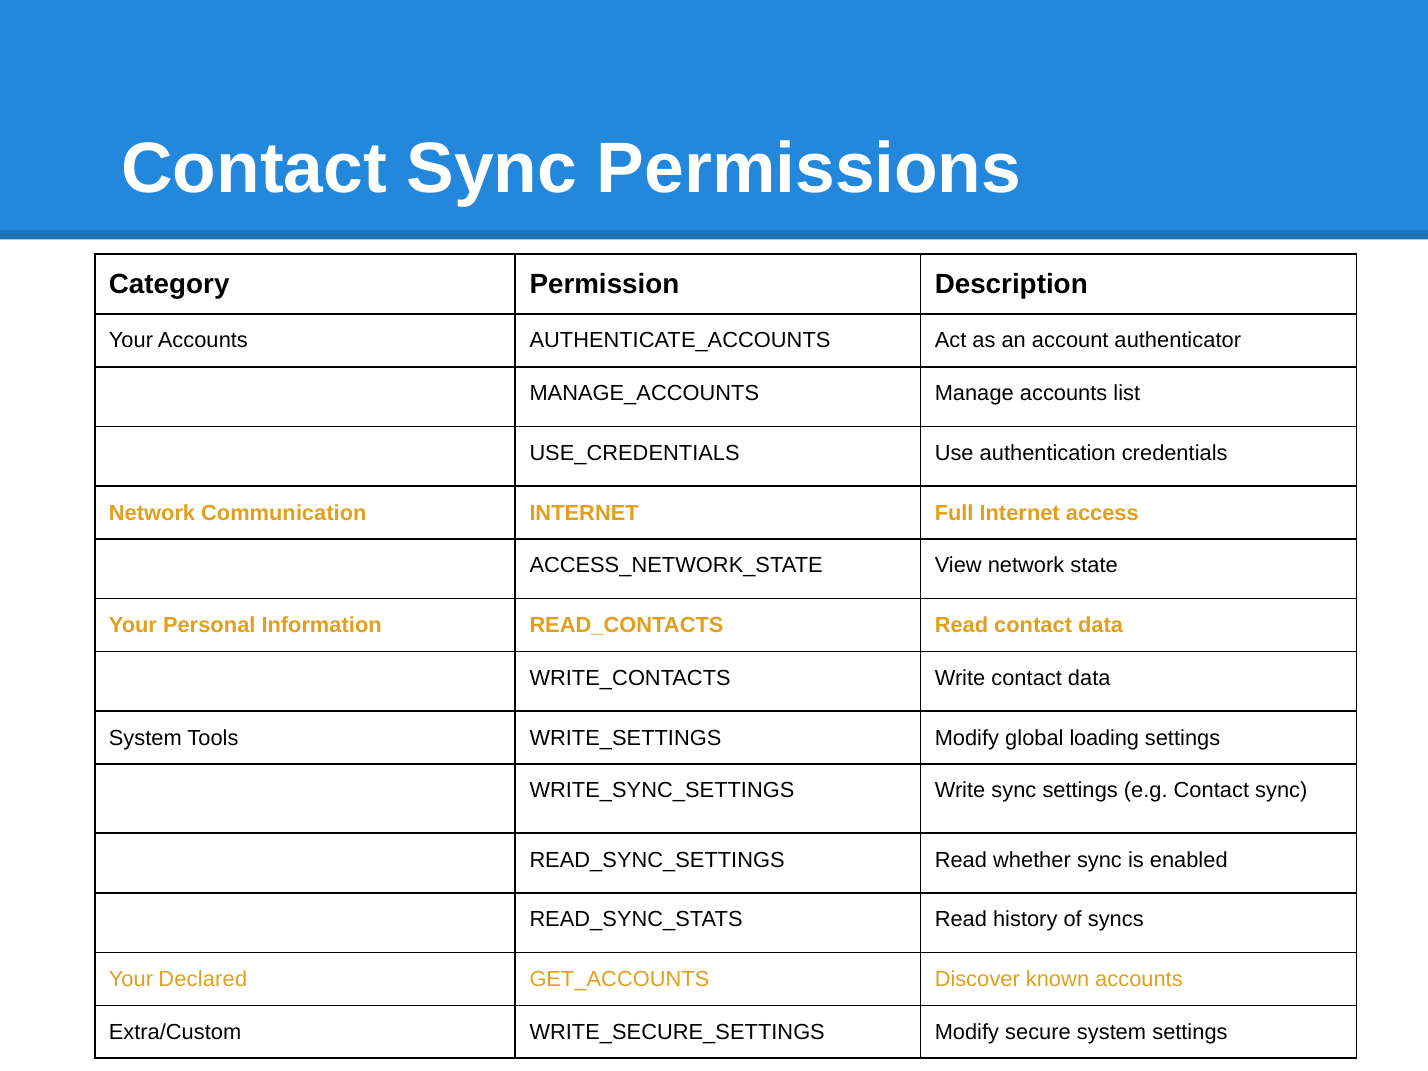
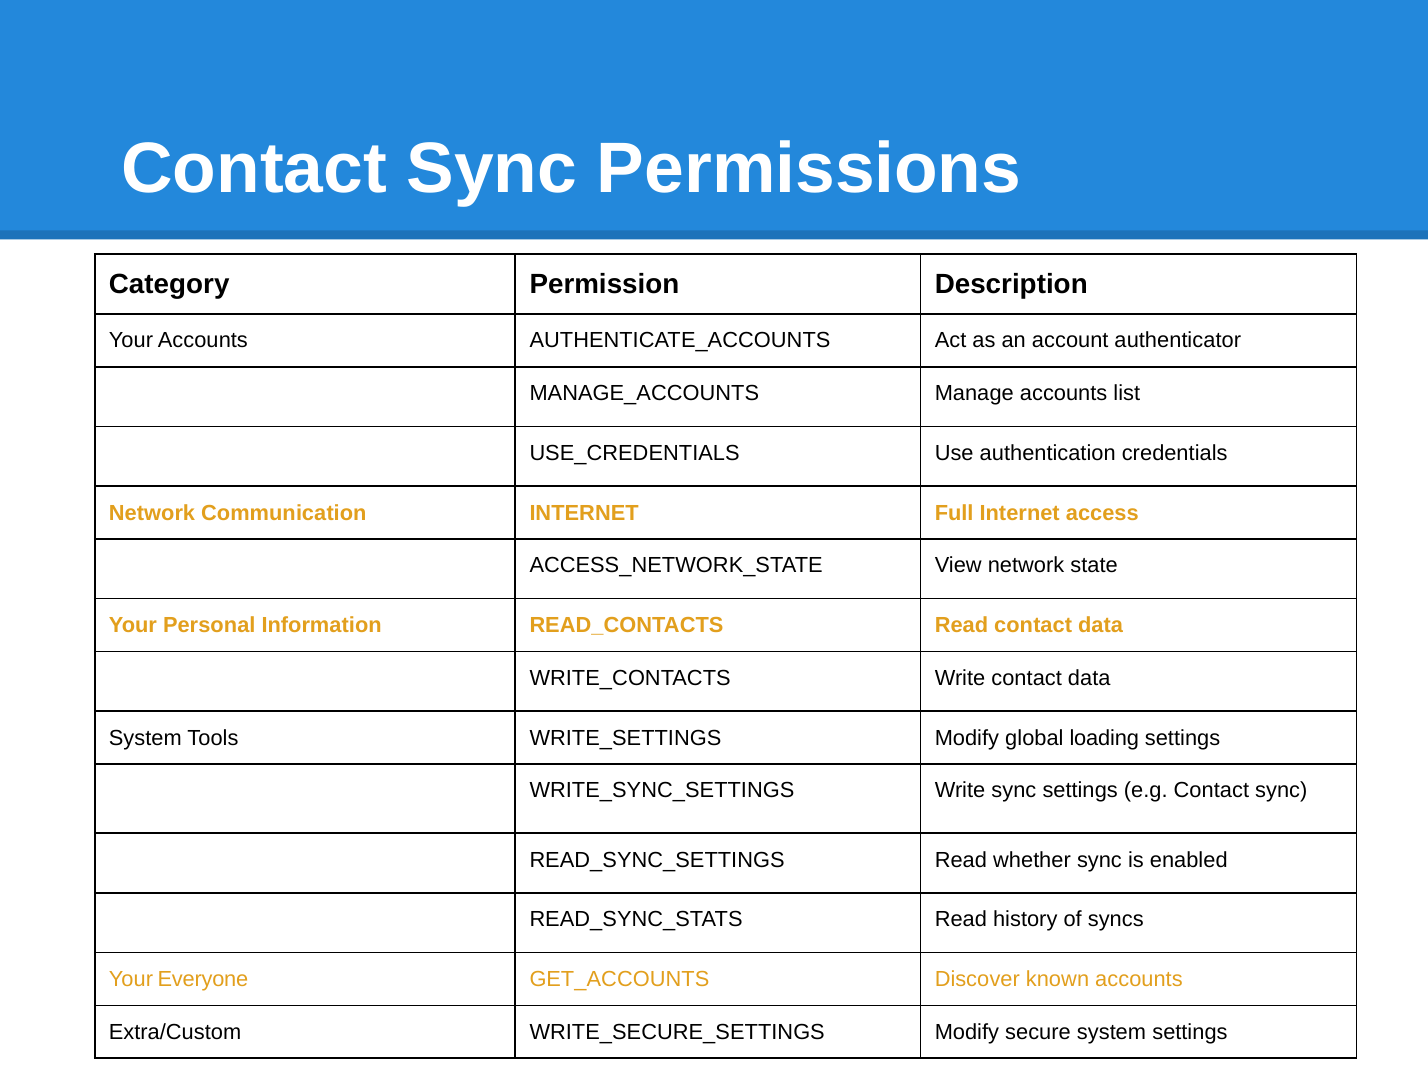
Declared: Declared -> Everyone (203, 979)
